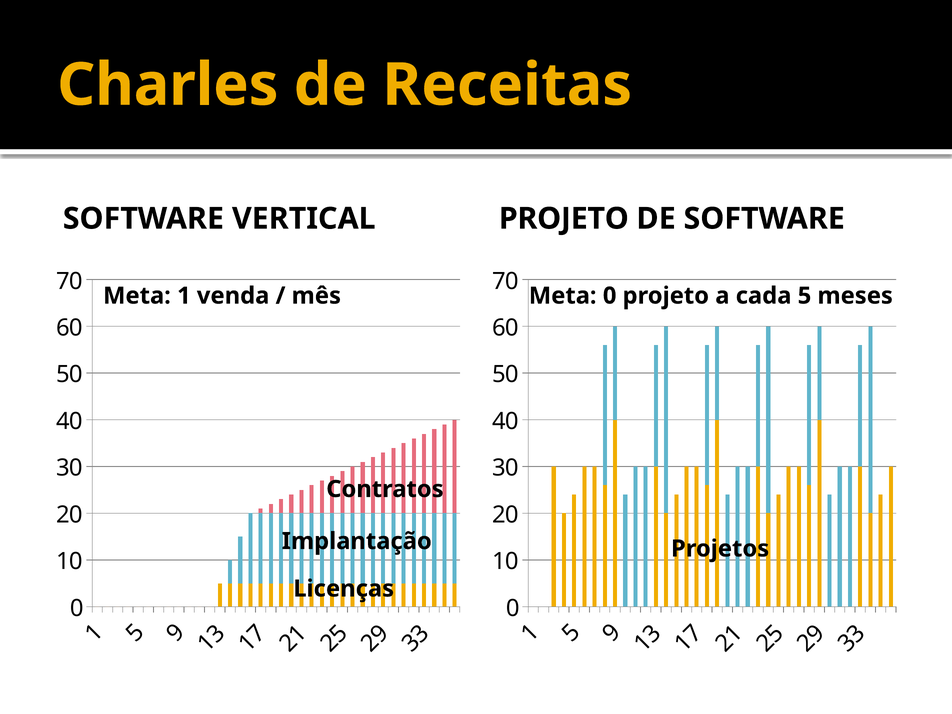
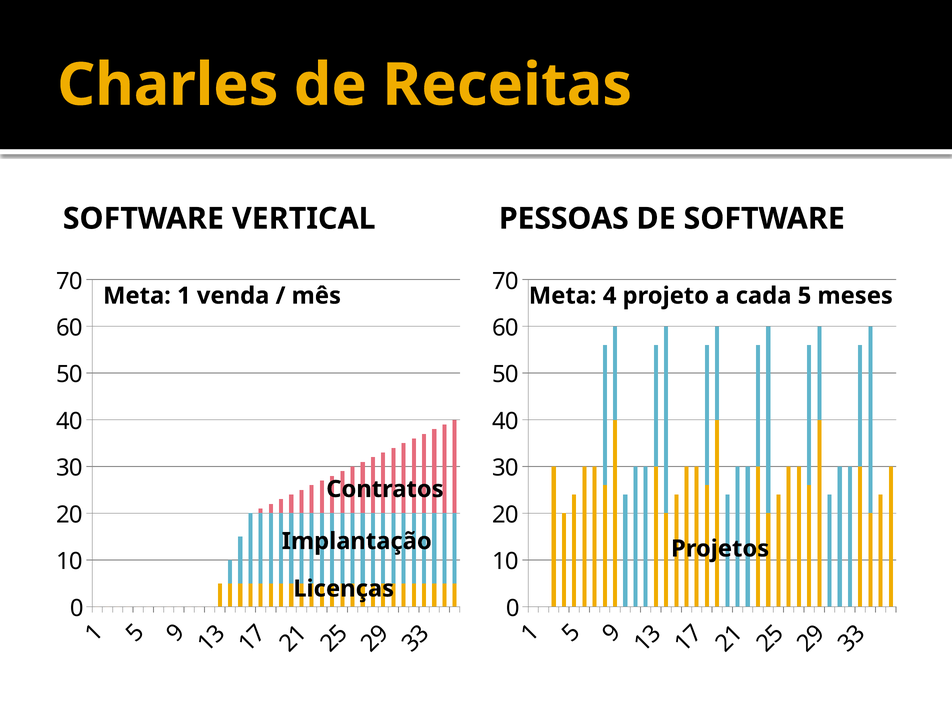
VERTICAL PROJETO: PROJETO -> PESSOAS (564, 219)
Meta 0: 0 -> 4 (610, 296)
